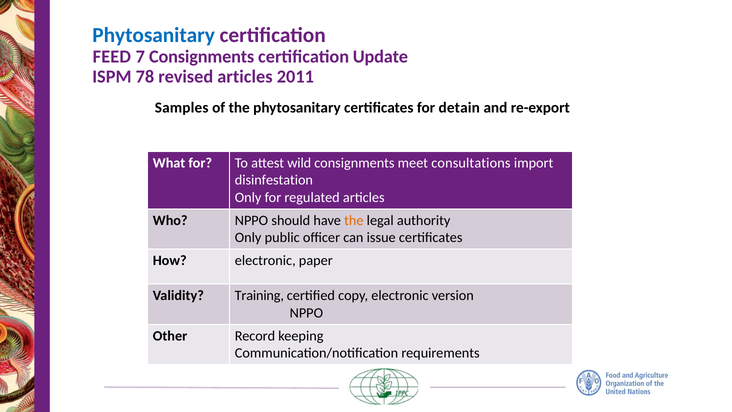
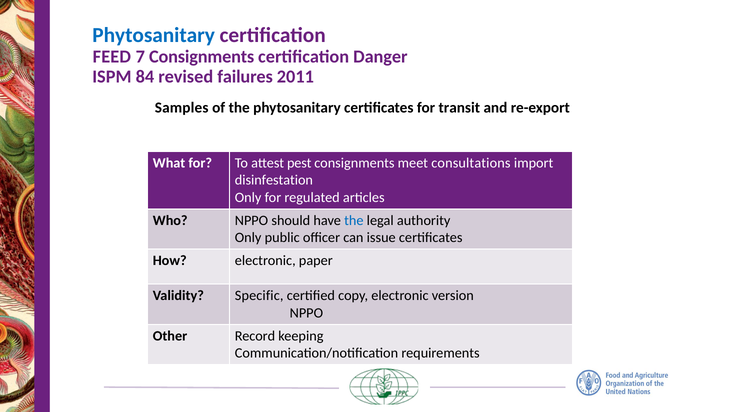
Update: Update -> Danger (380, 57)
78: 78 -> 84 (145, 76)
revised articles: articles -> failures (245, 76)
detain: detain -> transit (459, 108)
wild: wild -> pest (299, 163)
the colour: orange -> blue (354, 220)
Training: Training -> Specific (259, 296)
